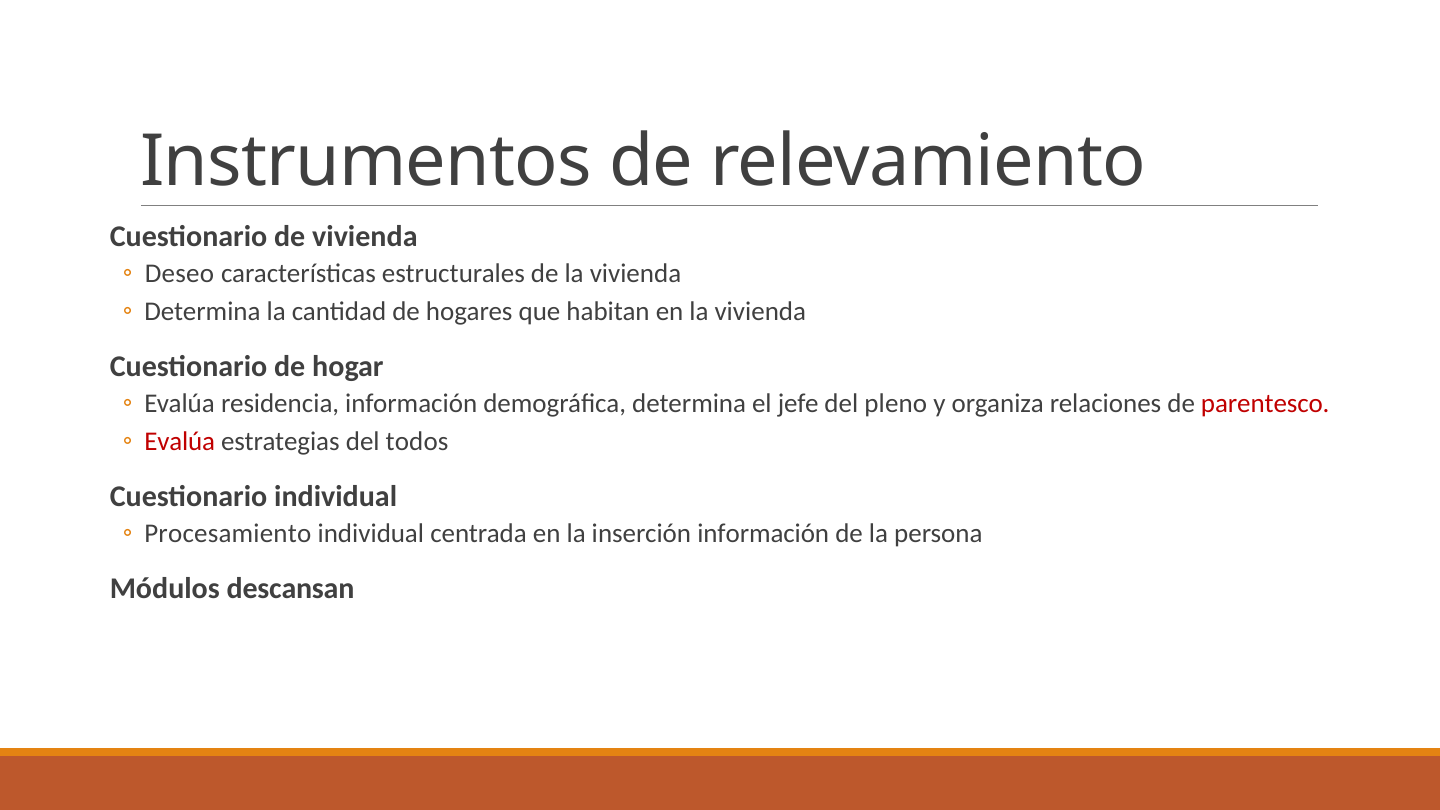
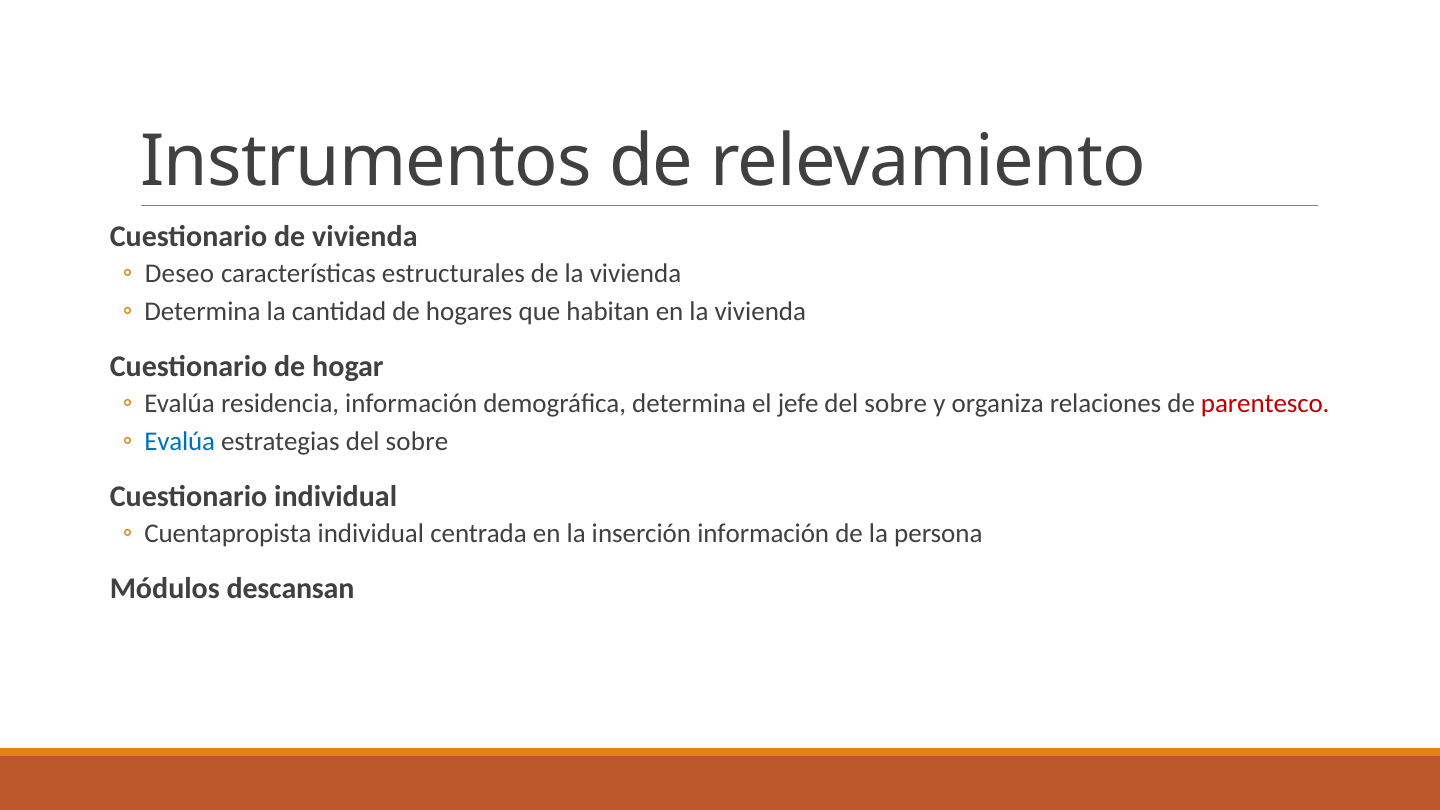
jefe del pleno: pleno -> sobre (896, 404)
Evalúa colour: red -> blue (180, 442)
estrategias del todos: todos -> sobre (417, 442)
Procesamiento: Procesamiento -> Cuentapropista (228, 533)
